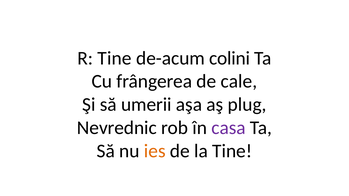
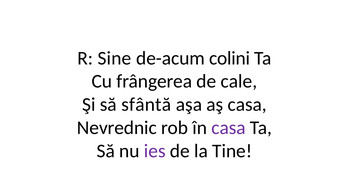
R Tine: Tine -> Sine (114, 58)
umerii: umerii -> sfântă (146, 105)
aş plug: plug -> casa (247, 105)
ies colour: orange -> purple (155, 151)
